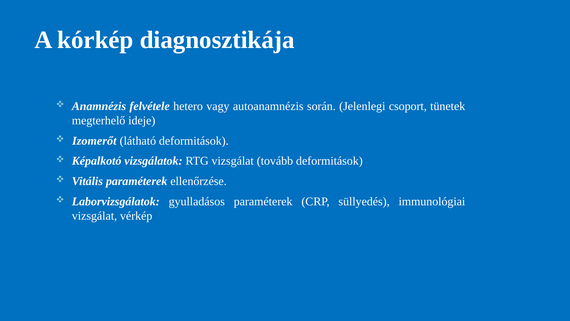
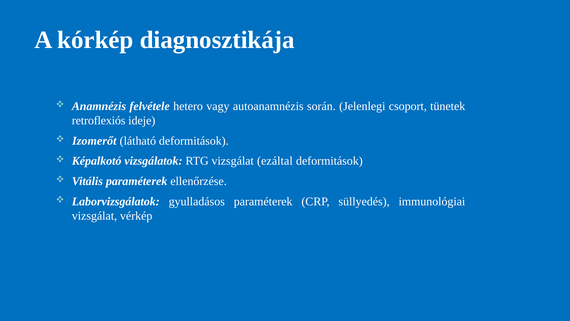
megterhelő: megterhelő -> retroflexiós (99, 120)
tovább: tovább -> ezáltal (275, 161)
